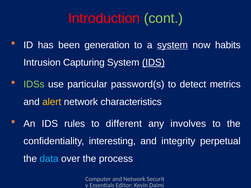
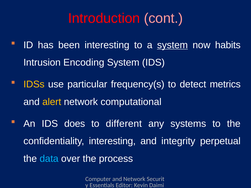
cont colour: light green -> pink (163, 18)
been generation: generation -> interesting (107, 45)
Capturing: Capturing -> Encoding (84, 63)
IDS underline: present -> none (153, 63)
IDSs colour: light green -> yellow (34, 84)
password(s: password(s -> frequency(s (138, 84)
characteristics: characteristics -> computational (131, 102)
rules: rules -> does (75, 124)
involves: involves -> systems (188, 124)
